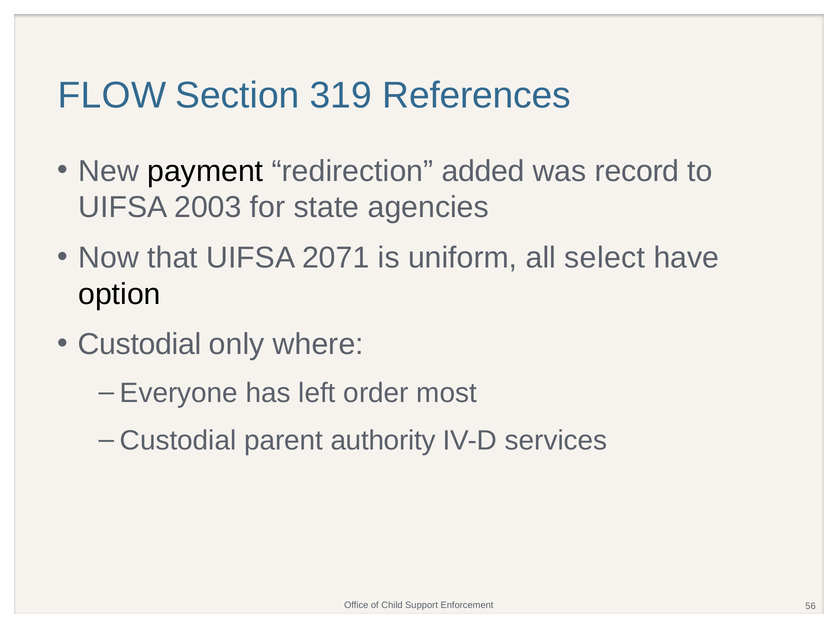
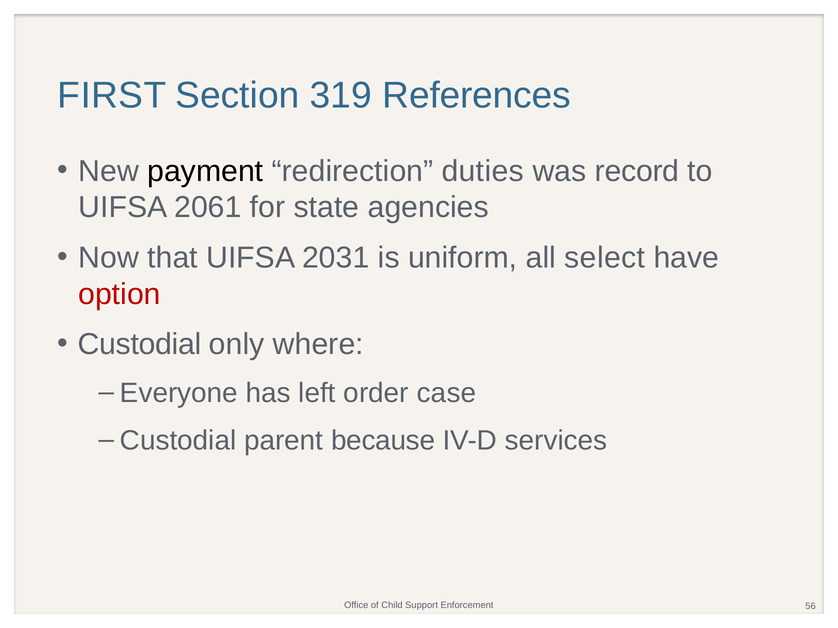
FLOW: FLOW -> FIRST (112, 96)
added: added -> duties (483, 171)
2003: 2003 -> 2061 (208, 208)
2071: 2071 -> 2031 (336, 258)
option colour: black -> red (120, 294)
most: most -> case (447, 393)
authority: authority -> because (383, 441)
